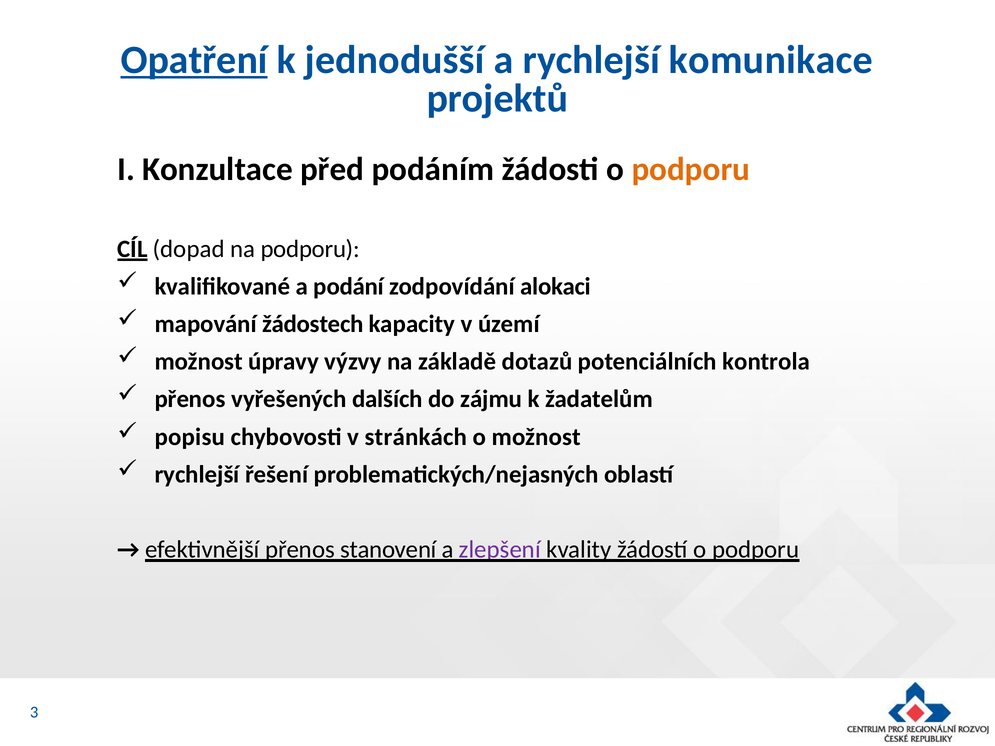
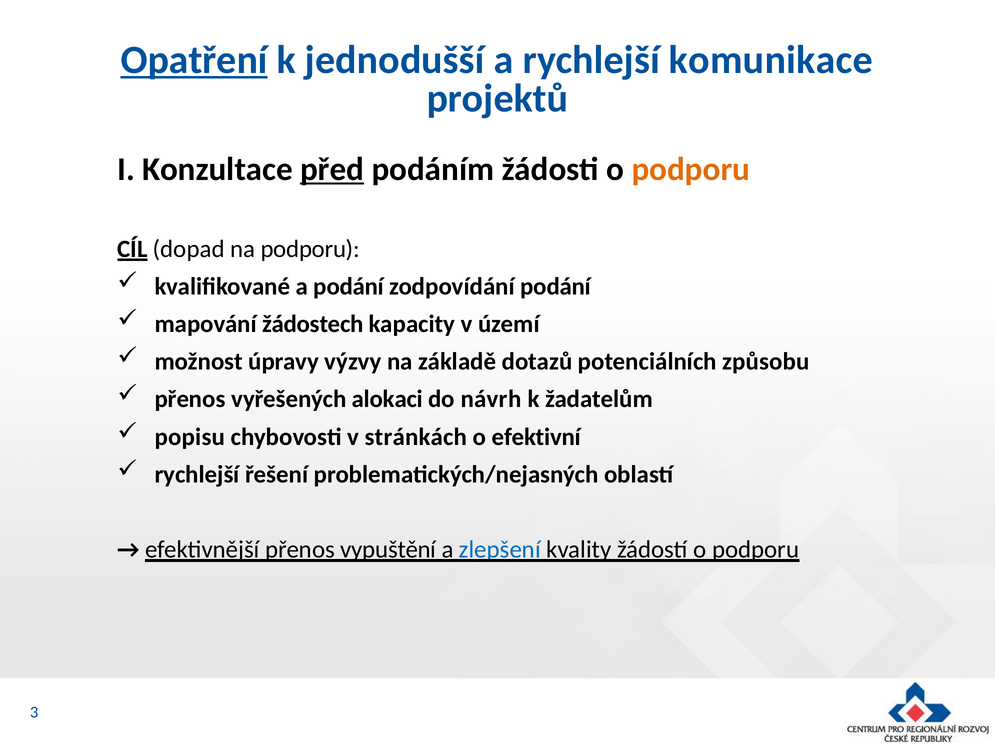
před underline: none -> present (332, 169)
zodpovídání alokaci: alokaci -> podání (556, 287)
kontrola: kontrola -> způsobu (766, 362)
dalších: dalších -> alokaci (387, 399)
zájmu: zájmu -> návrh (491, 399)
o možnost: možnost -> efektivní (536, 437)
stanovení: stanovení -> vypuštění (388, 550)
zlepšení colour: purple -> blue (500, 550)
